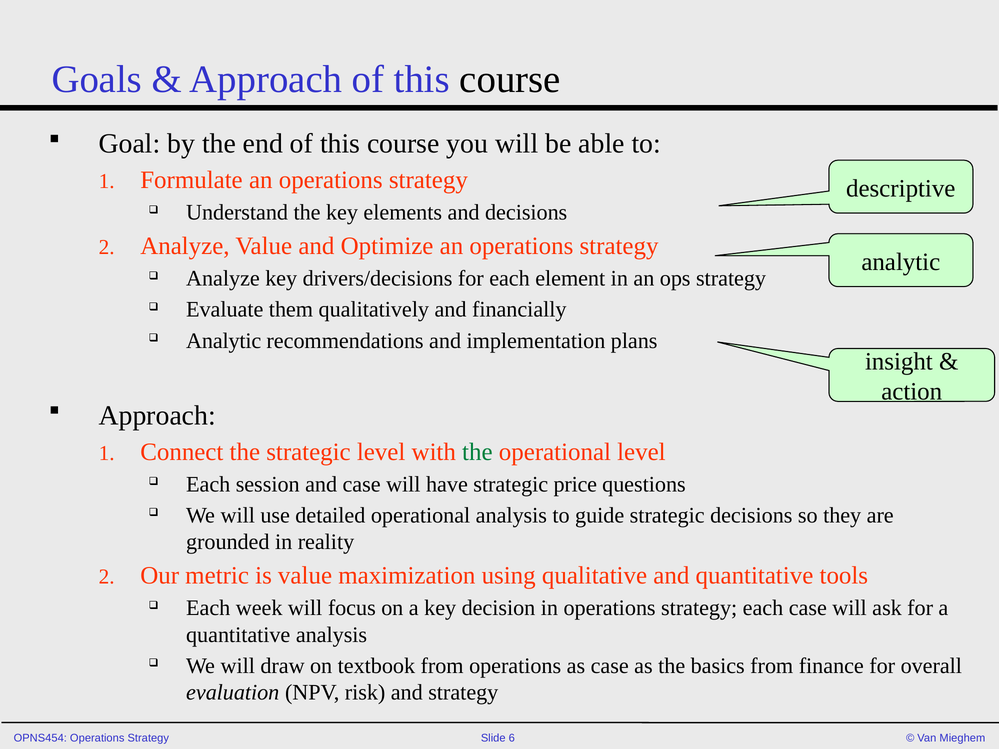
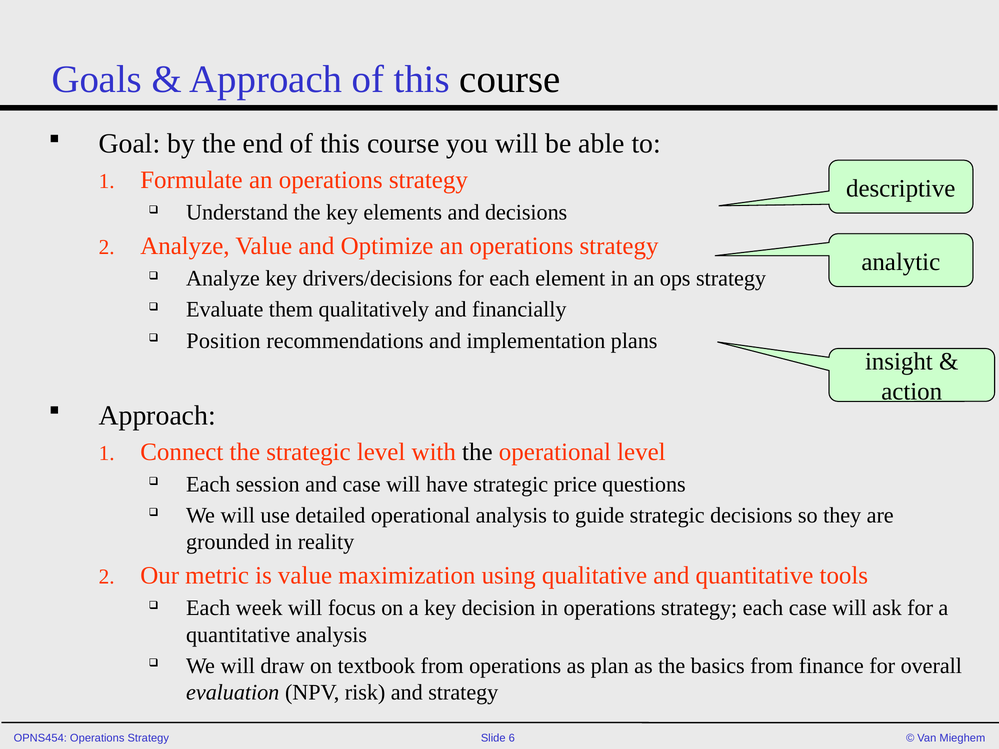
Analytic: Analytic -> Position (223, 341)
the colour: green -> black (477, 452)
as case: case -> plan (610, 666)
